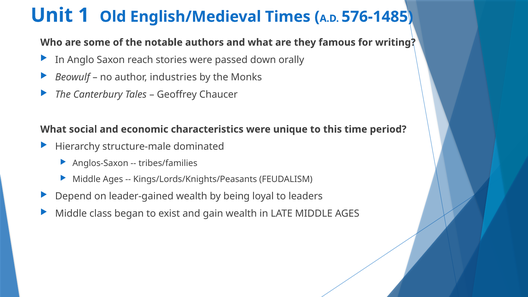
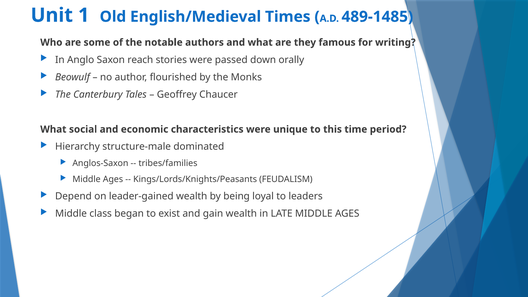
576-1485: 576-1485 -> 489-1485 (377, 17)
industries: industries -> flourished (173, 77)
